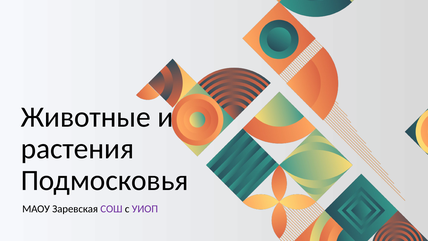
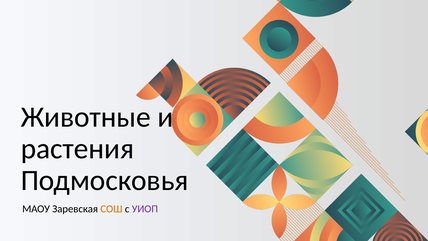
СОШ colour: purple -> orange (111, 209)
